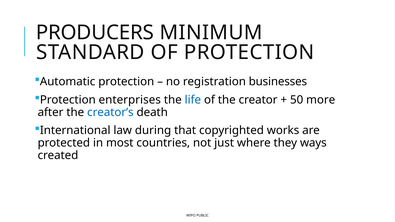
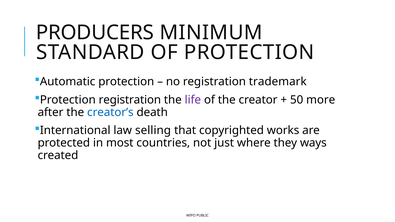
businesses: businesses -> trademark (278, 82)
Protection enterprises: enterprises -> registration (130, 100)
life colour: blue -> purple (193, 100)
during: during -> selling (153, 131)
